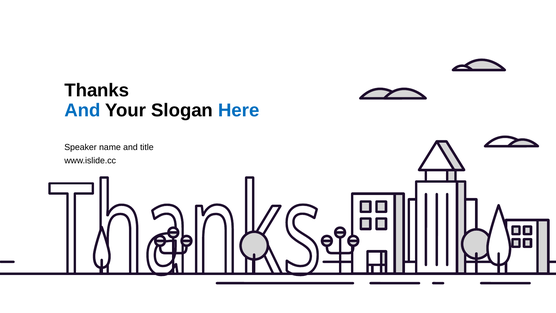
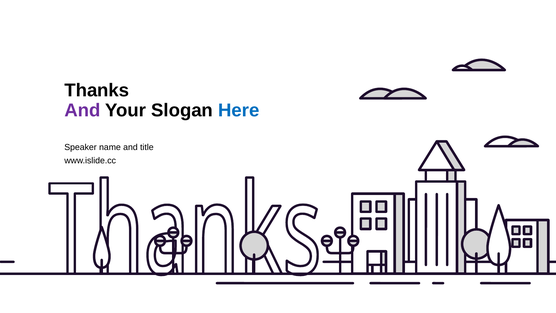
And colour: blue -> purple (82, 110)
